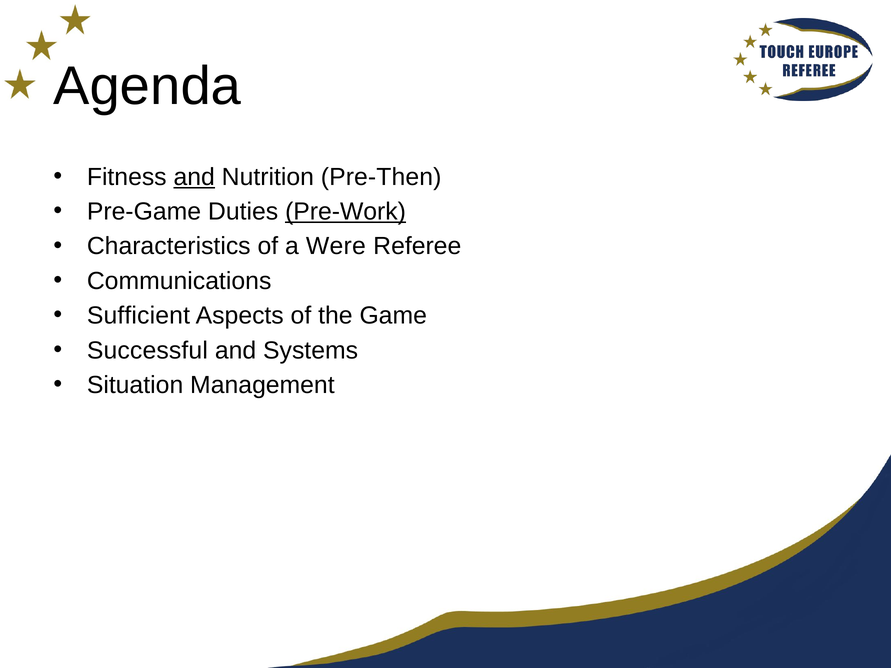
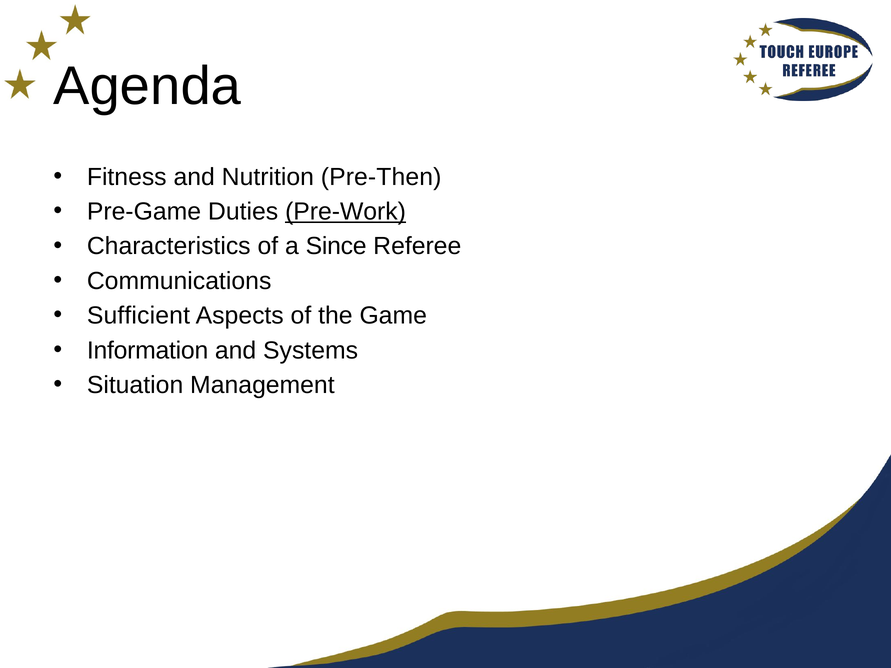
and underline: present -> none (194, 177)
Were: Were -> Since (336, 246)
Successful: Successful -> Information (148, 350)
